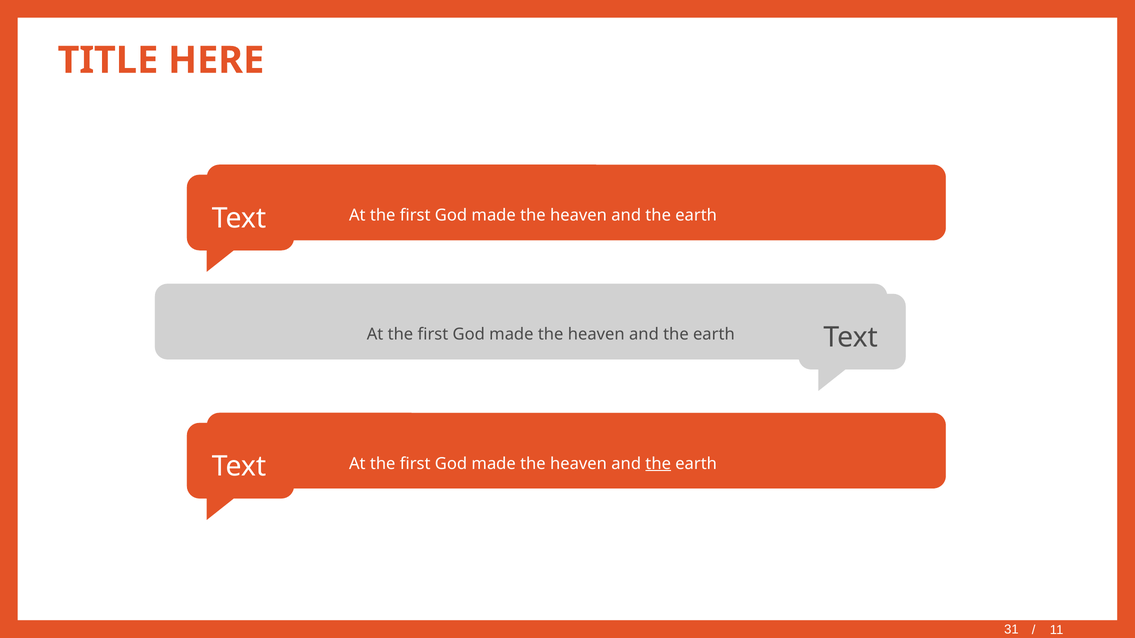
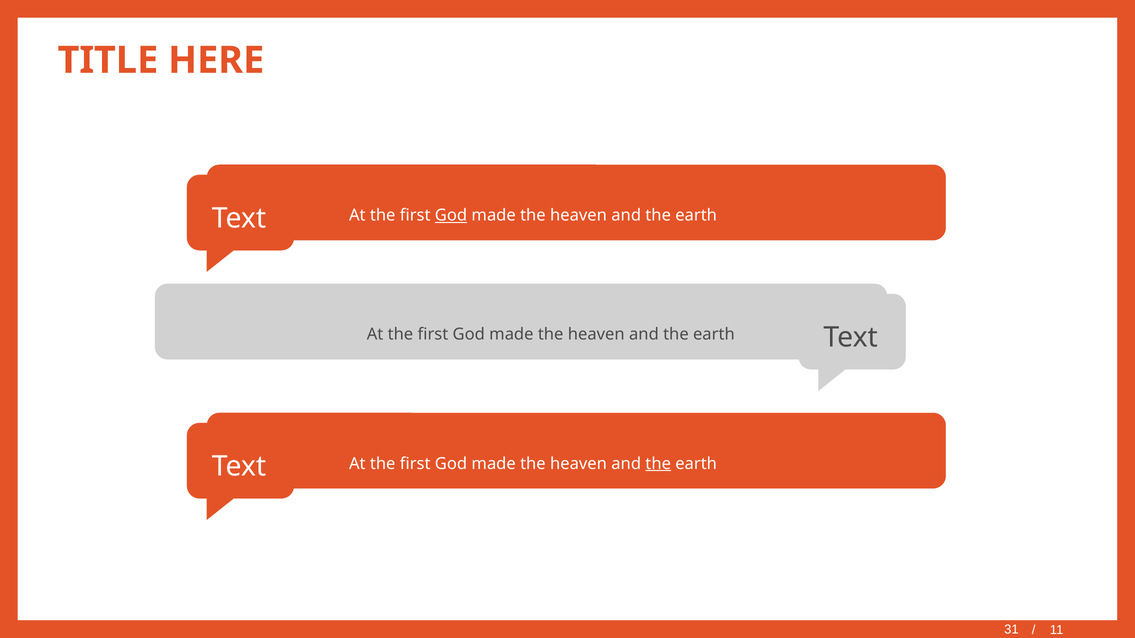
God underline: none -> present (451, 216)
